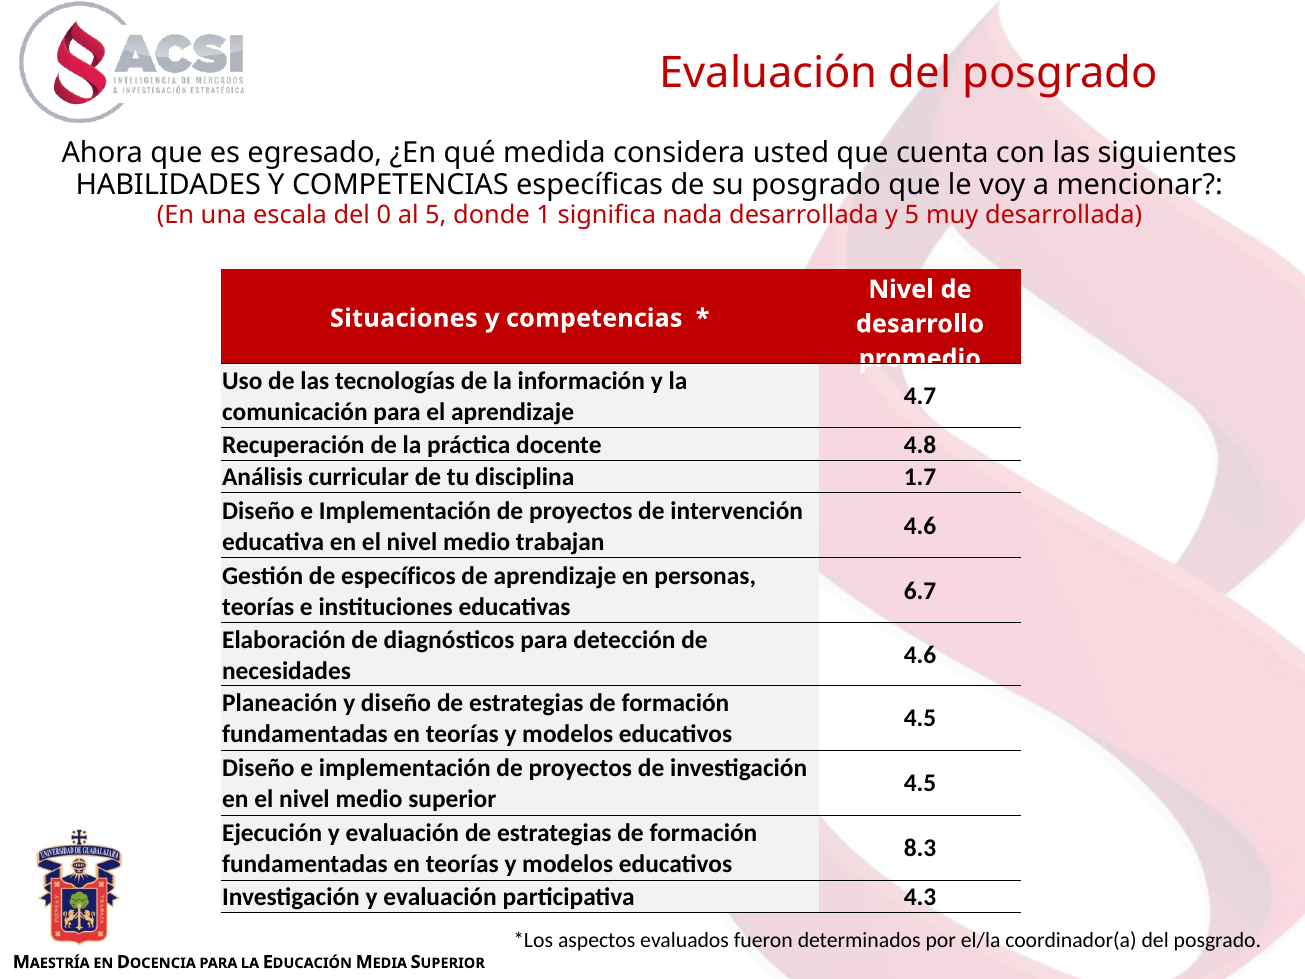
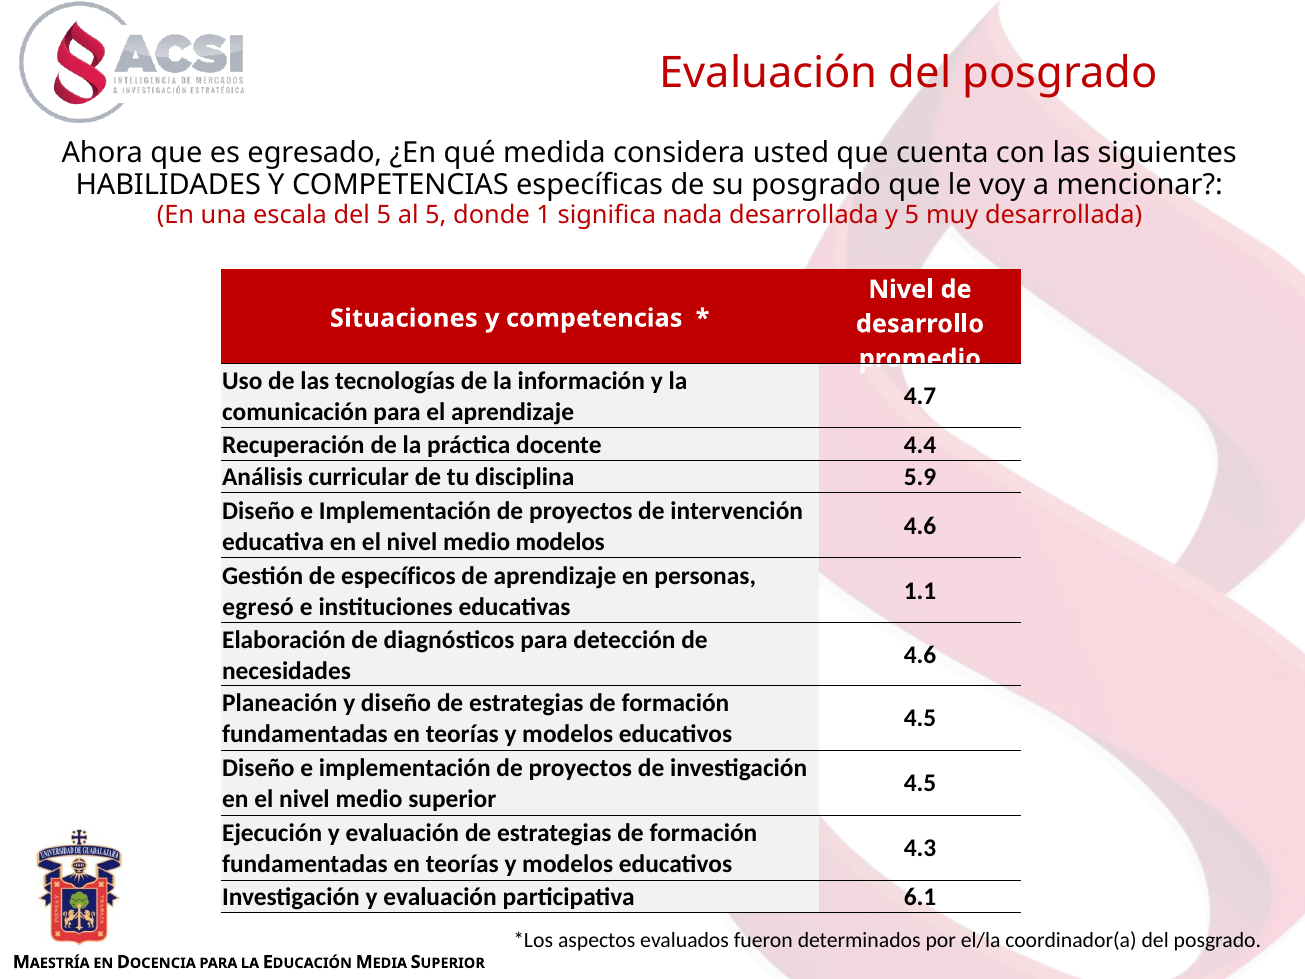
del 0: 0 -> 5 (384, 215)
4.8: 4.8 -> 4.4 (920, 445)
1.7: 1.7 -> 5.9 (920, 477)
medio trabajan: trabajan -> modelos (560, 542)
6.7: 6.7 -> 1.1 (920, 591)
teorías: teorías -> egresó (258, 607)
8.3: 8.3 -> 4.3 (920, 848)
4.3: 4.3 -> 6.1 (920, 897)
